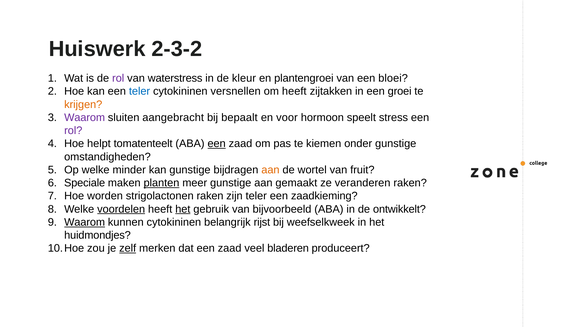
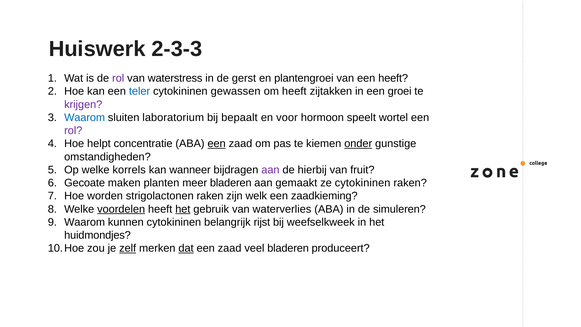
2-3-2: 2-3-2 -> 2-3-3 (177, 49)
kleur: kleur -> gerst (244, 78)
een bloei: bloei -> heeft (393, 78)
versnellen: versnellen -> gewassen (236, 91)
krijgen colour: orange -> purple (83, 104)
Waarom colour: purple -> blue (85, 117)
aangebracht: aangebracht -> laboratorium (173, 117)
stress: stress -> wortel (393, 117)
tomatenteelt: tomatenteelt -> concentratie (143, 144)
onder underline: none -> present (358, 144)
minder: minder -> korrels (129, 170)
kan gunstige: gunstige -> wanneer (190, 170)
aan colour: orange -> purple (270, 170)
wortel: wortel -> hierbij (312, 170)
Speciale: Speciale -> Gecoate (85, 183)
planten underline: present -> none (161, 183)
meer gunstige: gunstige -> bladeren (231, 183)
ze veranderen: veranderen -> cytokininen (363, 183)
zijn teler: teler -> welk (256, 196)
bijvoorbeeld: bijvoorbeeld -> waterverlies (282, 209)
ontwikkelt: ontwikkelt -> simuleren (399, 209)
Waarom underline: present -> none (85, 222)
dat underline: none -> present (186, 248)
